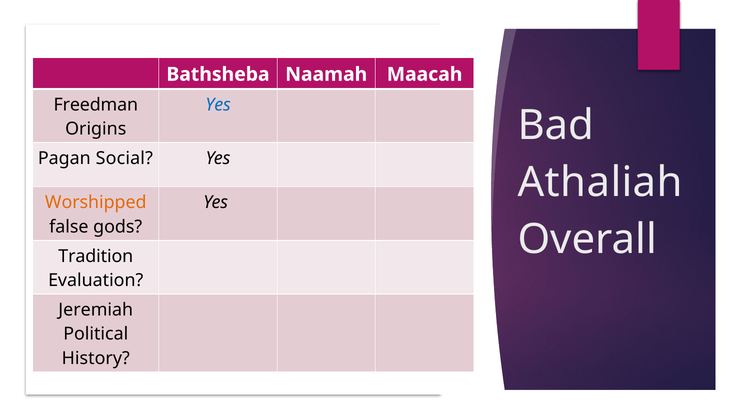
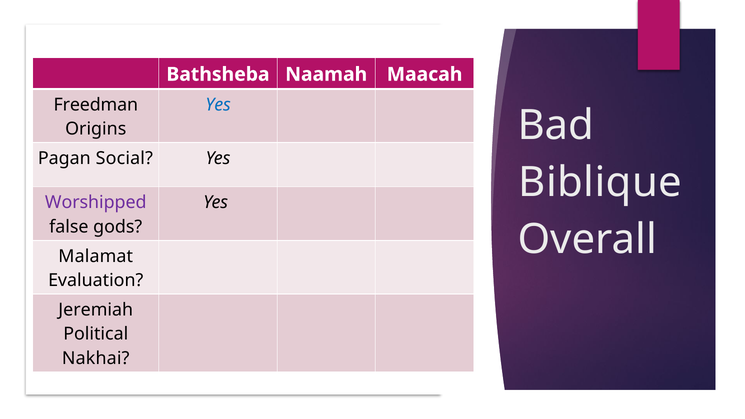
Athaliah: Athaliah -> Biblique (600, 183)
Worshipped colour: orange -> purple (96, 203)
Tradition: Tradition -> Malamat (96, 256)
History: History -> Nakhai (96, 358)
